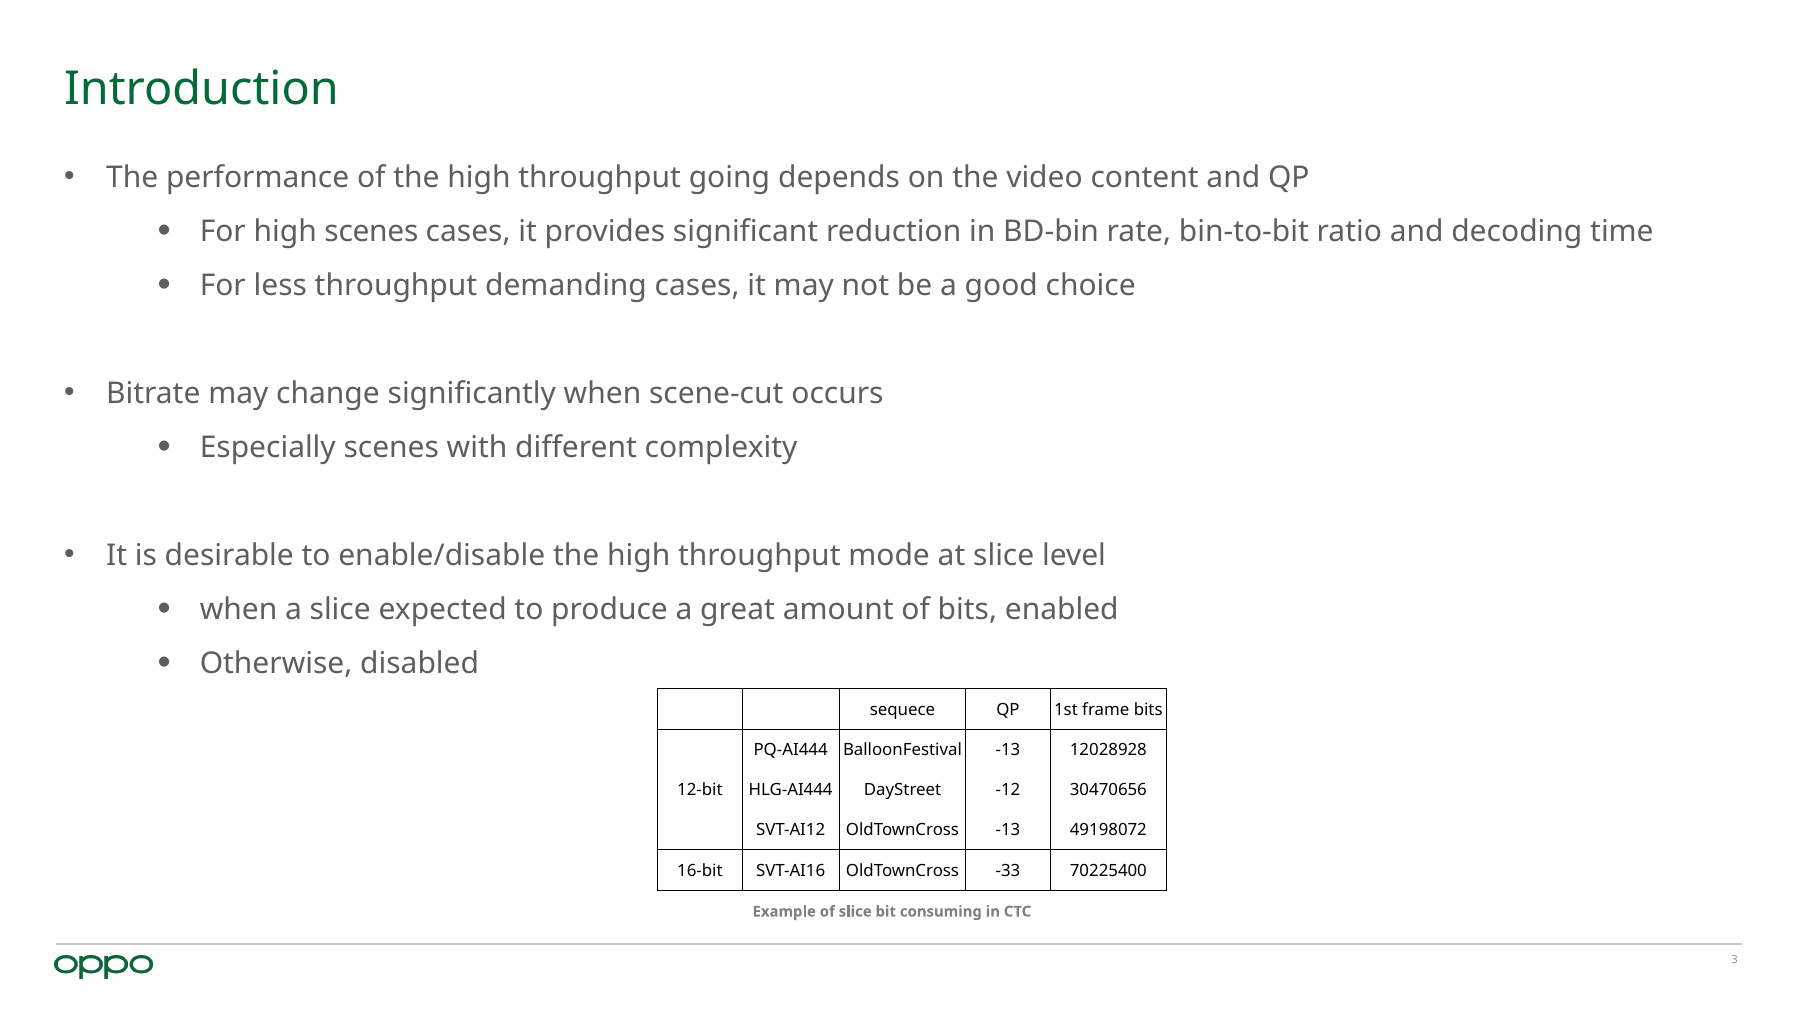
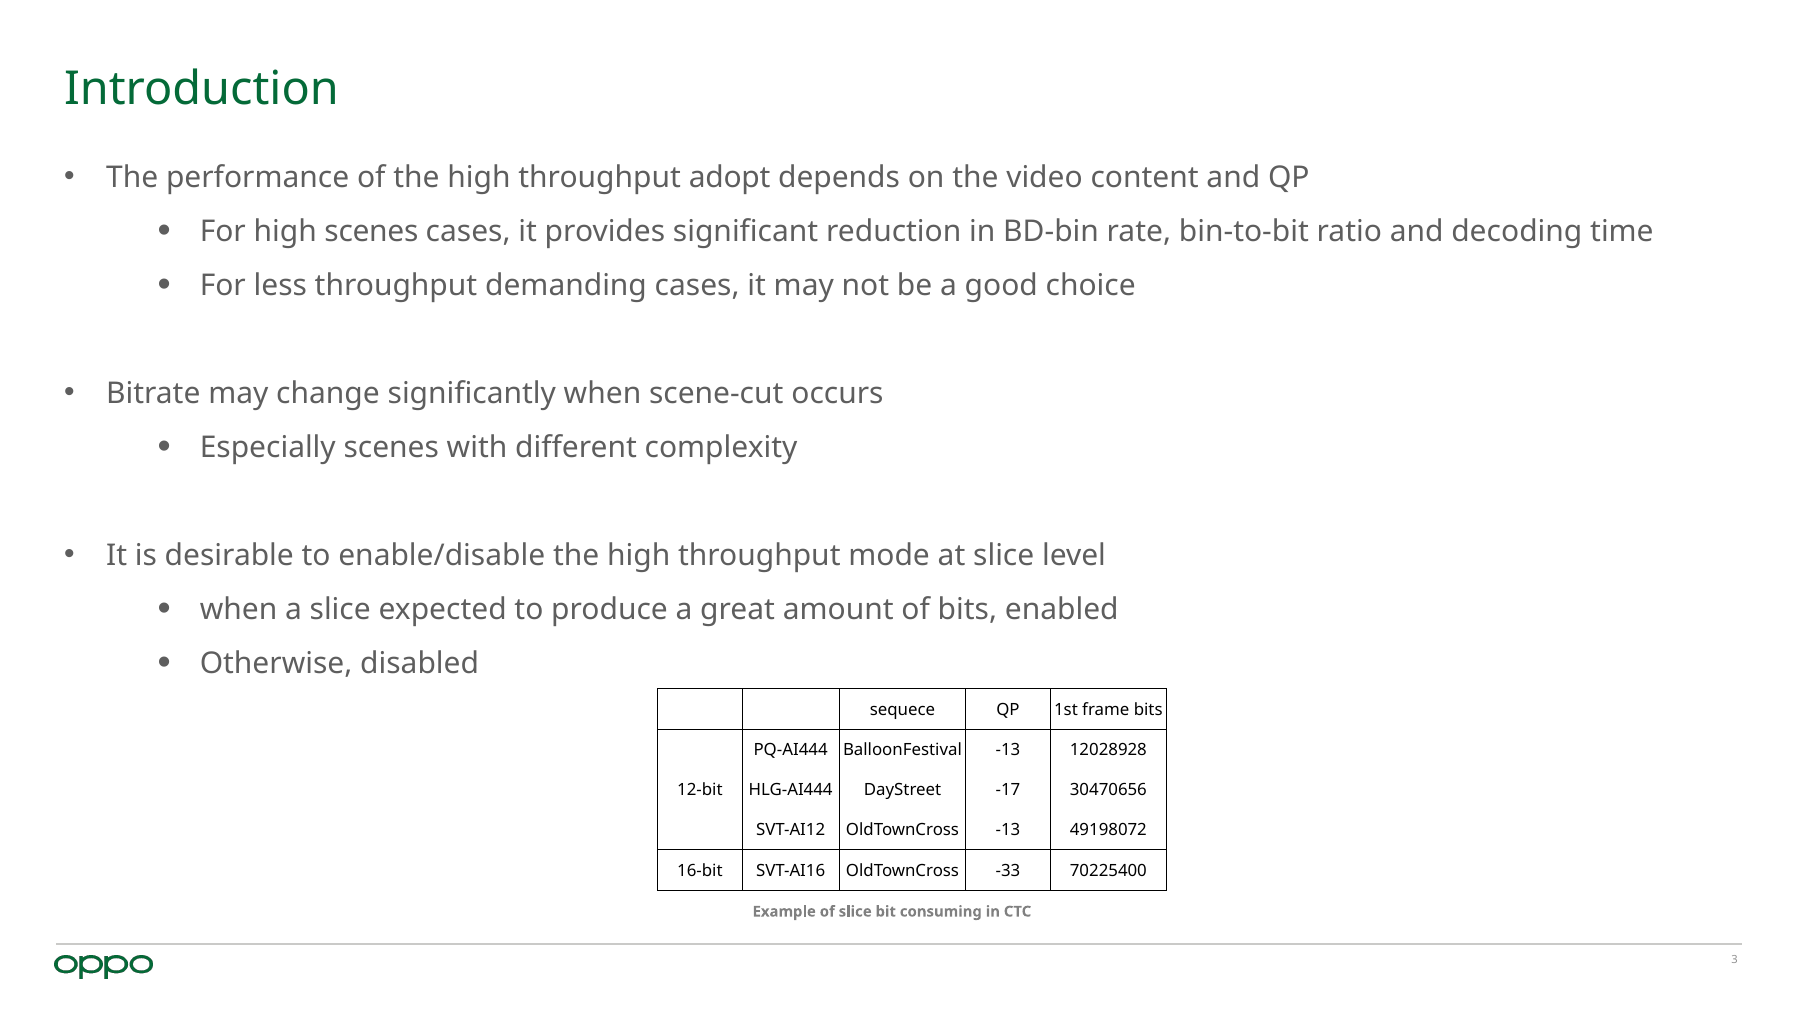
going: going -> adopt (730, 178)
-12: -12 -> -17 (1008, 790)
